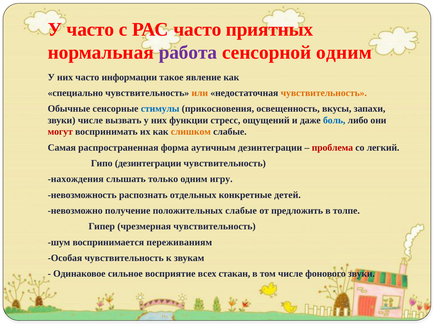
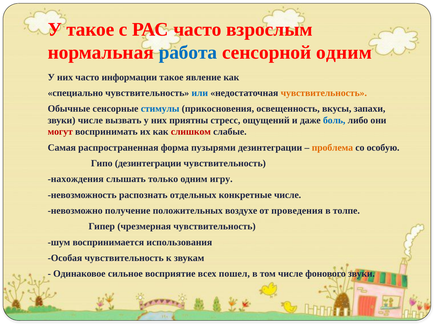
У часто: часто -> такое (90, 30)
приятных: приятных -> взрослым (269, 30)
работа colour: purple -> blue (188, 53)
или colour: orange -> blue (200, 93)
функции: функции -> приятны (189, 120)
слишком colour: orange -> red (191, 132)
аутичным: аутичным -> пузырями (213, 148)
проблема colour: red -> orange (332, 148)
легкий: легкий -> особую (383, 148)
конкретные детей: детей -> числе (288, 195)
положительных слабые: слабые -> воздухе (241, 211)
предложить: предложить -> проведения (297, 211)
переживаниям: переживаниям -> использования (179, 243)
стакан: стакан -> пошел (234, 274)
